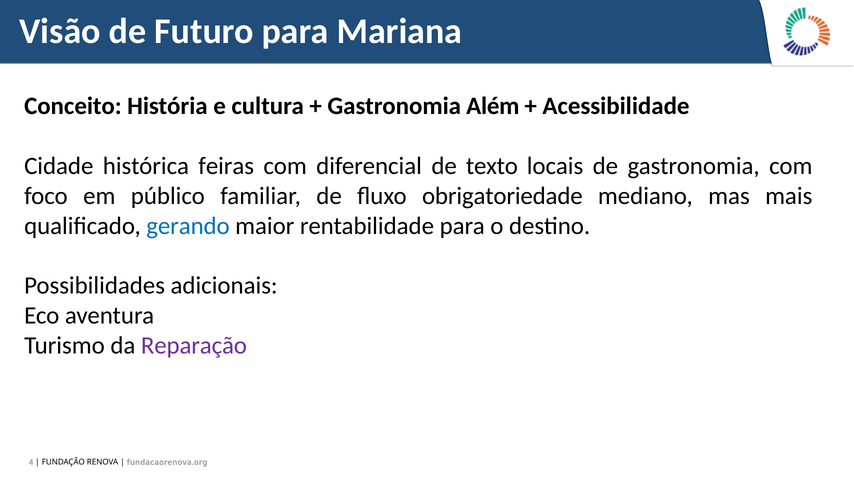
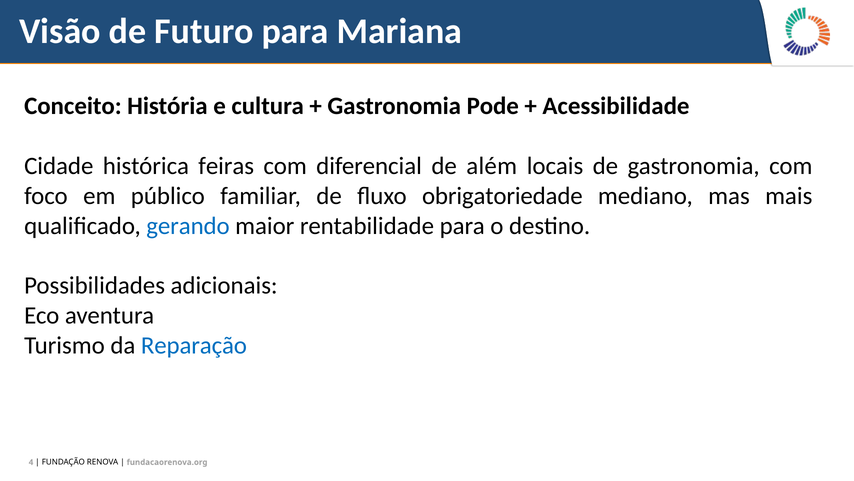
Além: Além -> Pode (493, 106)
texto: texto -> além (492, 166)
Reparação colour: purple -> blue (194, 345)
